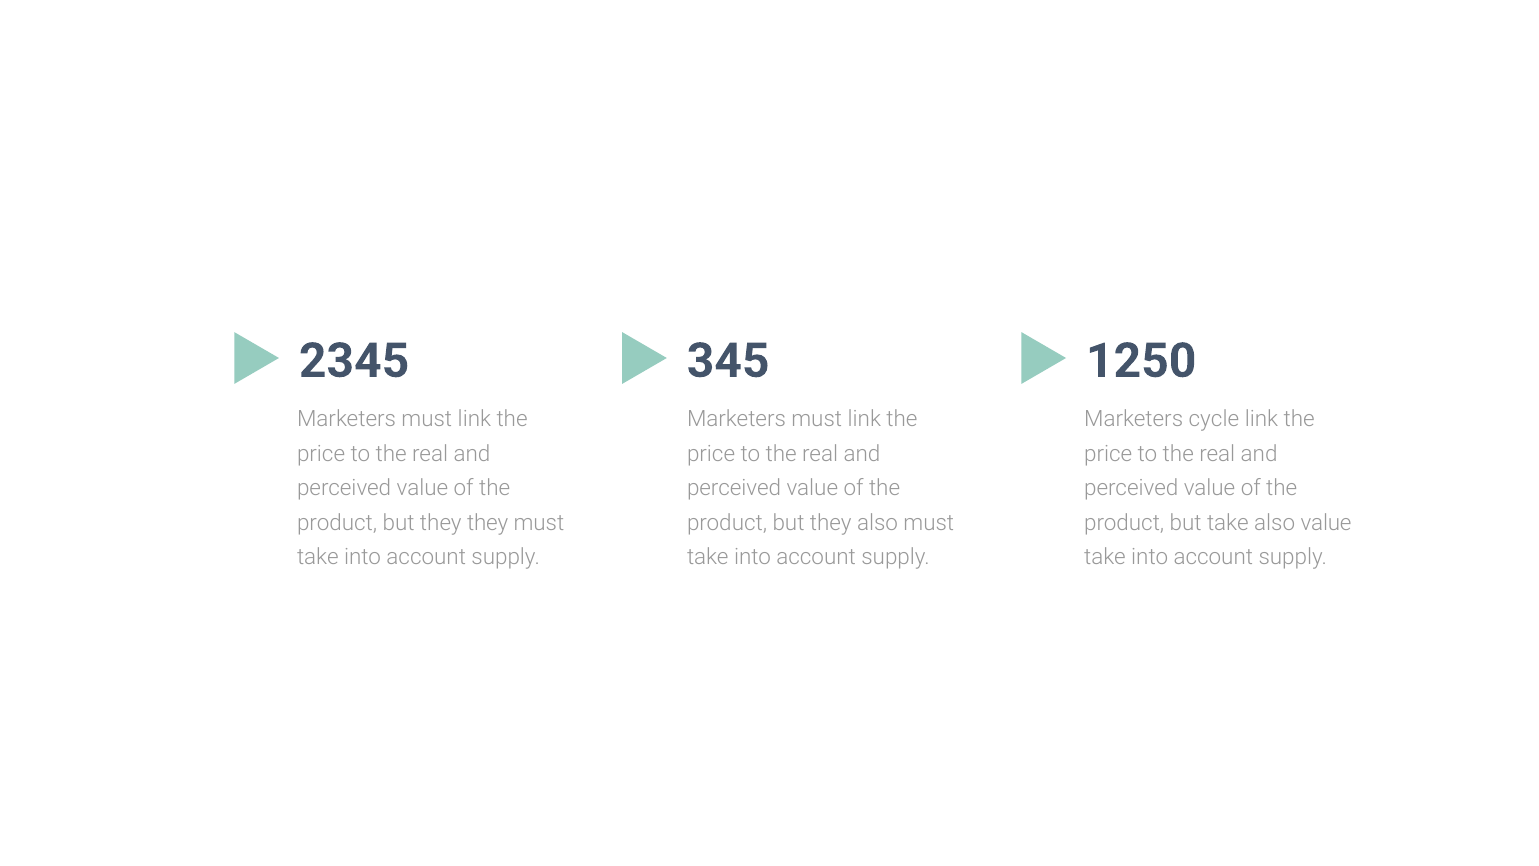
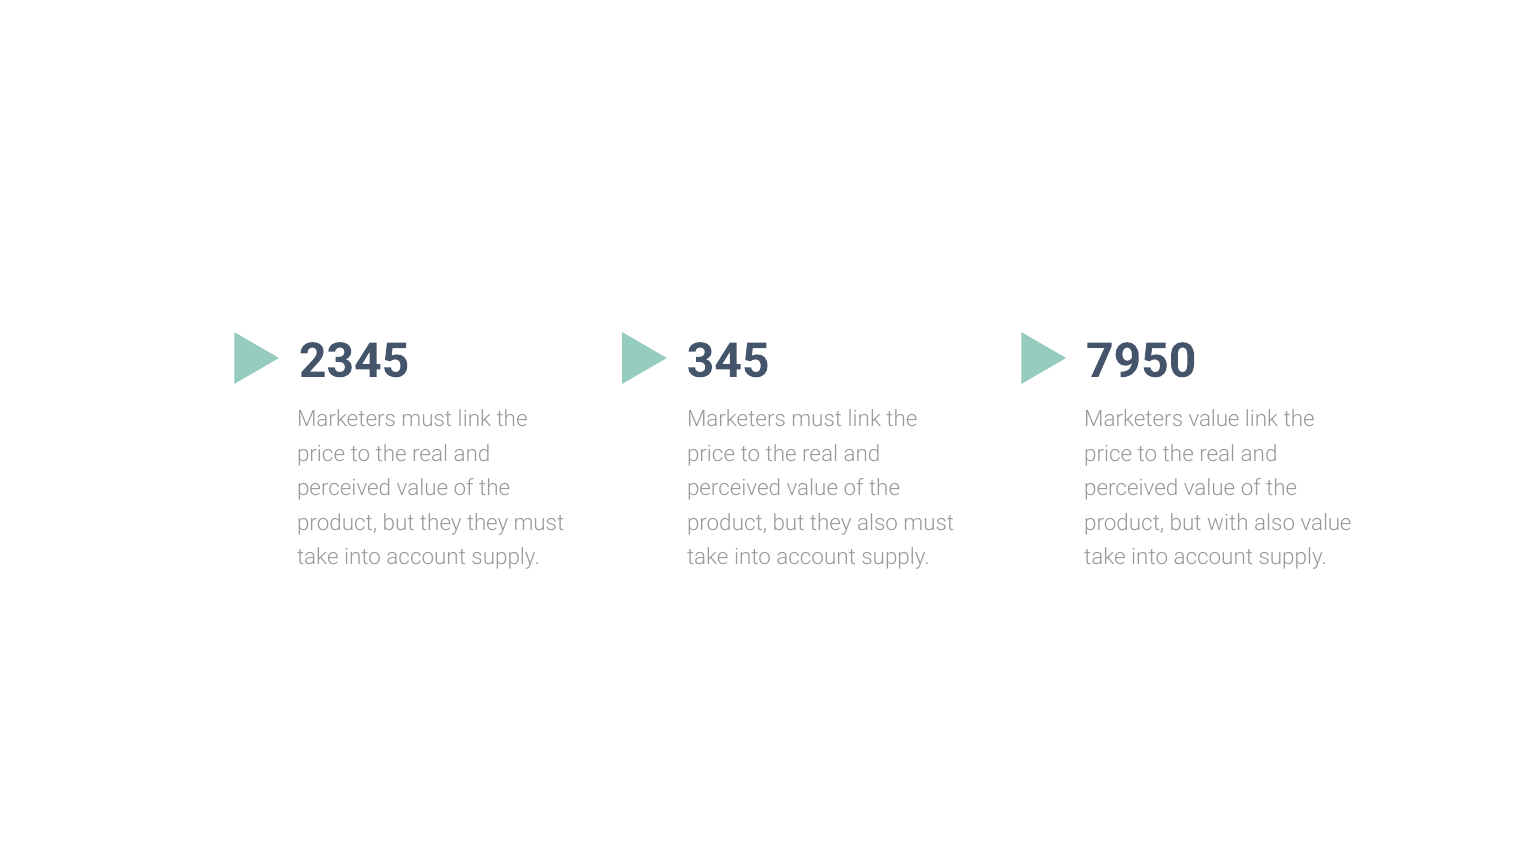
1250: 1250 -> 7950 (1141, 361)
Marketers cycle: cycle -> value (1214, 419)
but take: take -> with (1228, 523)
